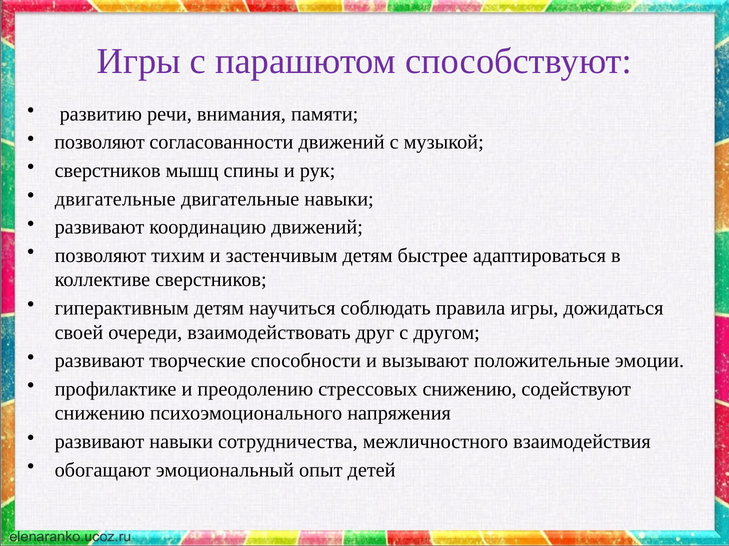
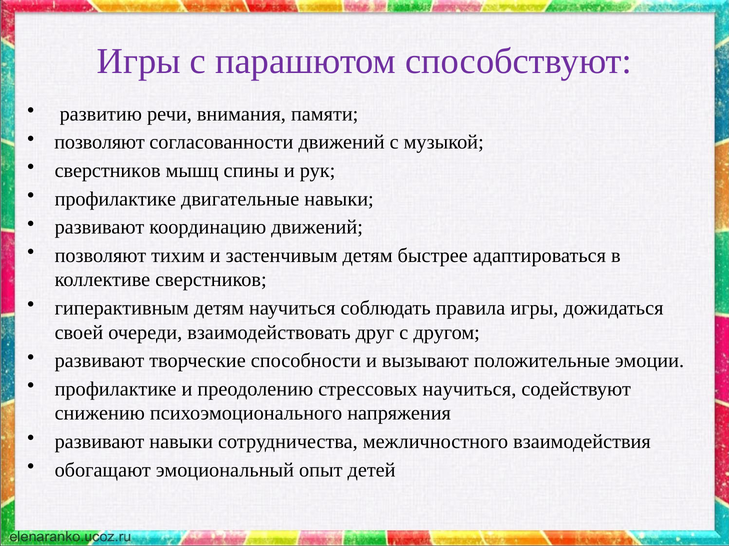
двигательные: двигательные -> профилактике (115, 199)
стрессовых снижению: снижению -> научиться (469, 389)
